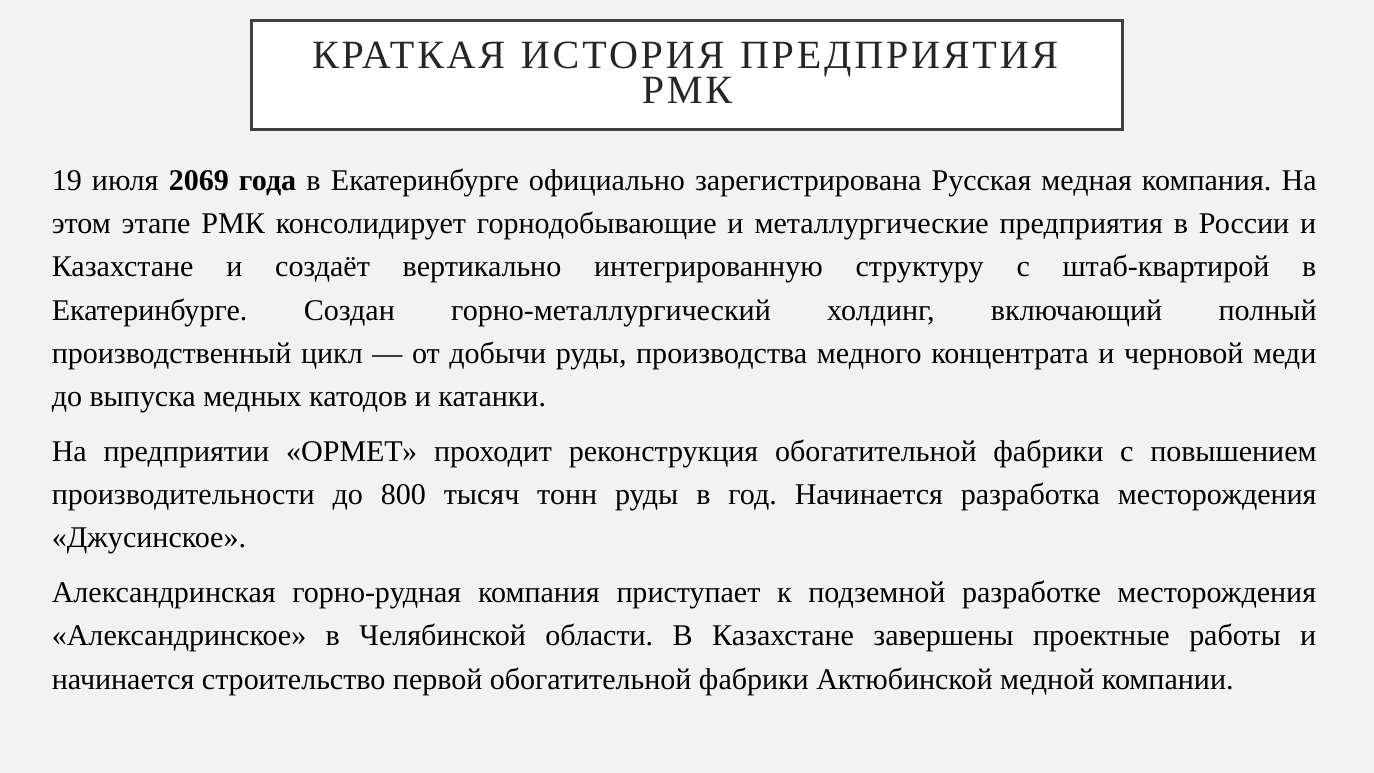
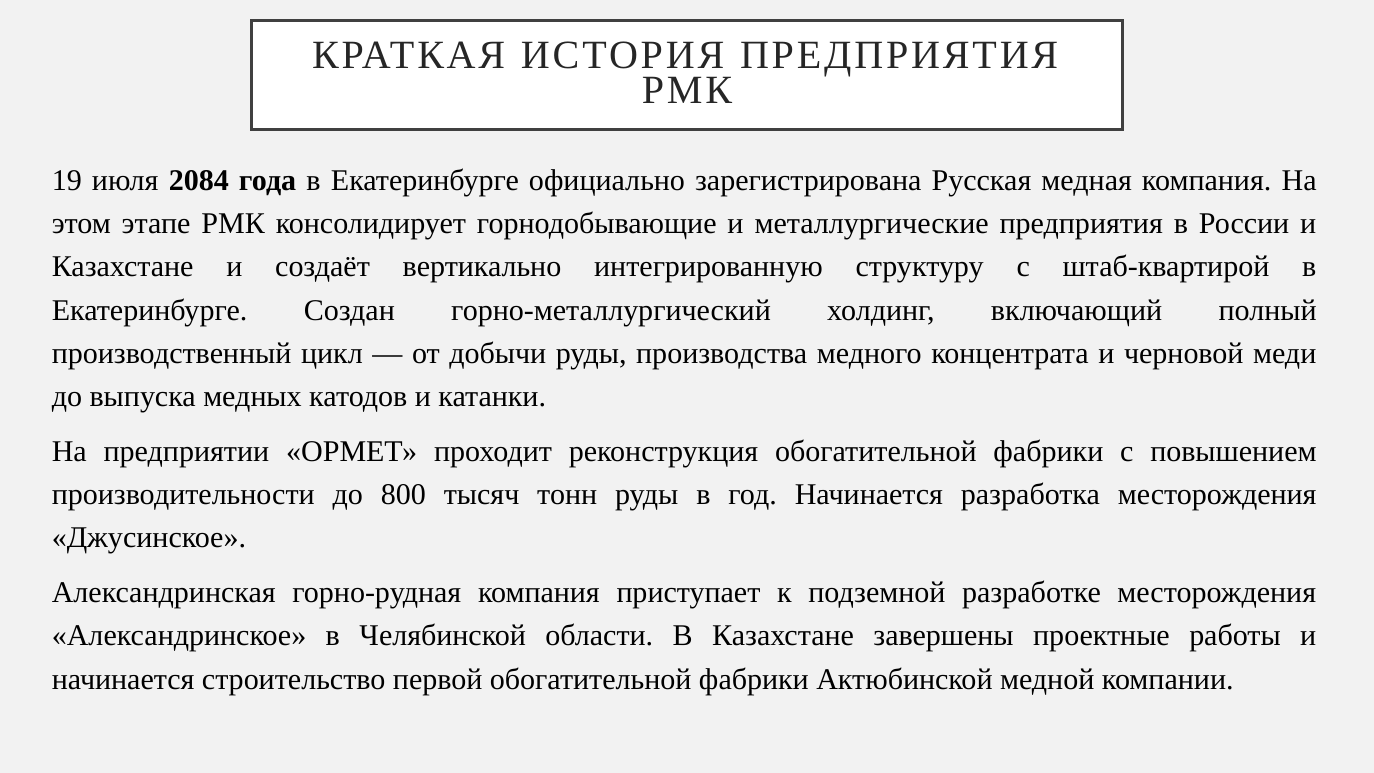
2069: 2069 -> 2084 (199, 180)
